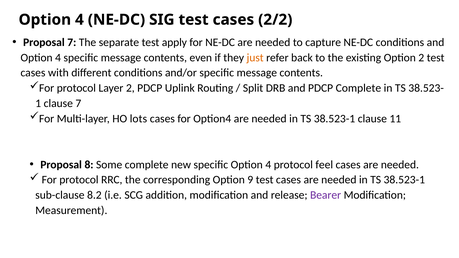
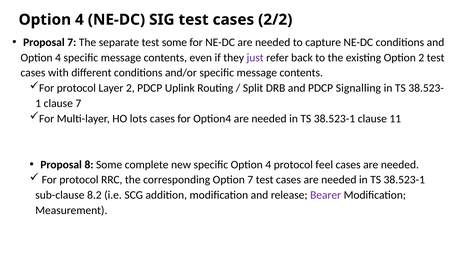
test apply: apply -> some (174, 42)
just colour: orange -> purple (255, 58)
PDCP Complete: Complete -> Signalling (358, 88)
Option 9: 9 -> 7 (250, 180)
